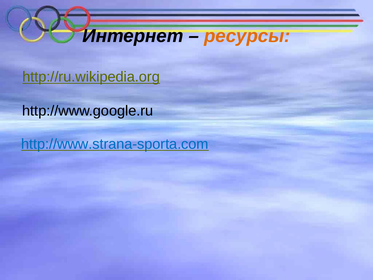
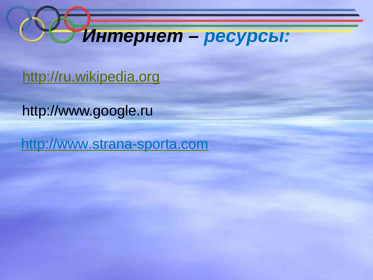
ресурсы colour: orange -> blue (247, 36)
